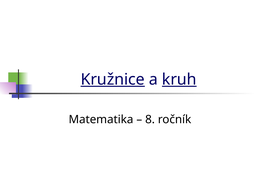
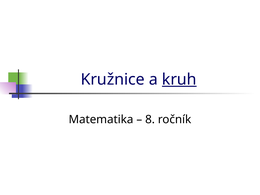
Kružnice underline: present -> none (113, 80)
